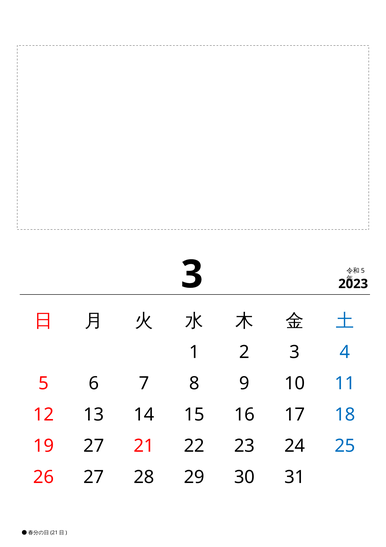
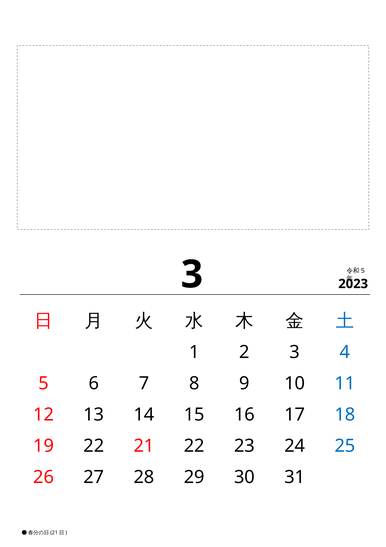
19 27: 27 -> 22 (94, 445)
